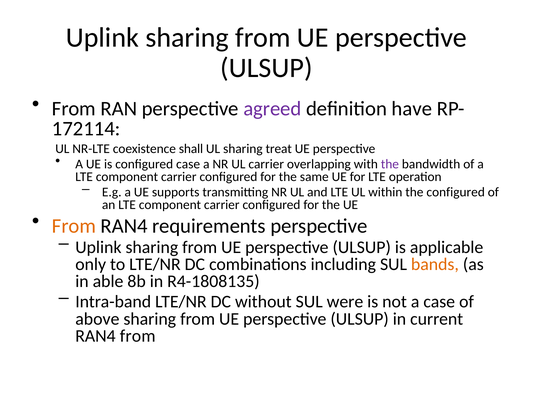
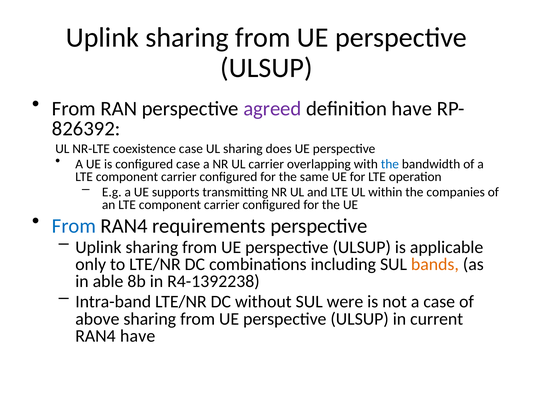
172114: 172114 -> 826392 (86, 129)
coexistence shall: shall -> case (191, 149)
treat: treat -> does (279, 149)
the colour: purple -> blue (390, 164)
the configured: configured -> companies (456, 192)
From colour: orange -> blue (74, 227)
R4-1808135: R4-1808135 -> R4-1392238 (213, 282)
RAN4 from: from -> have (138, 336)
